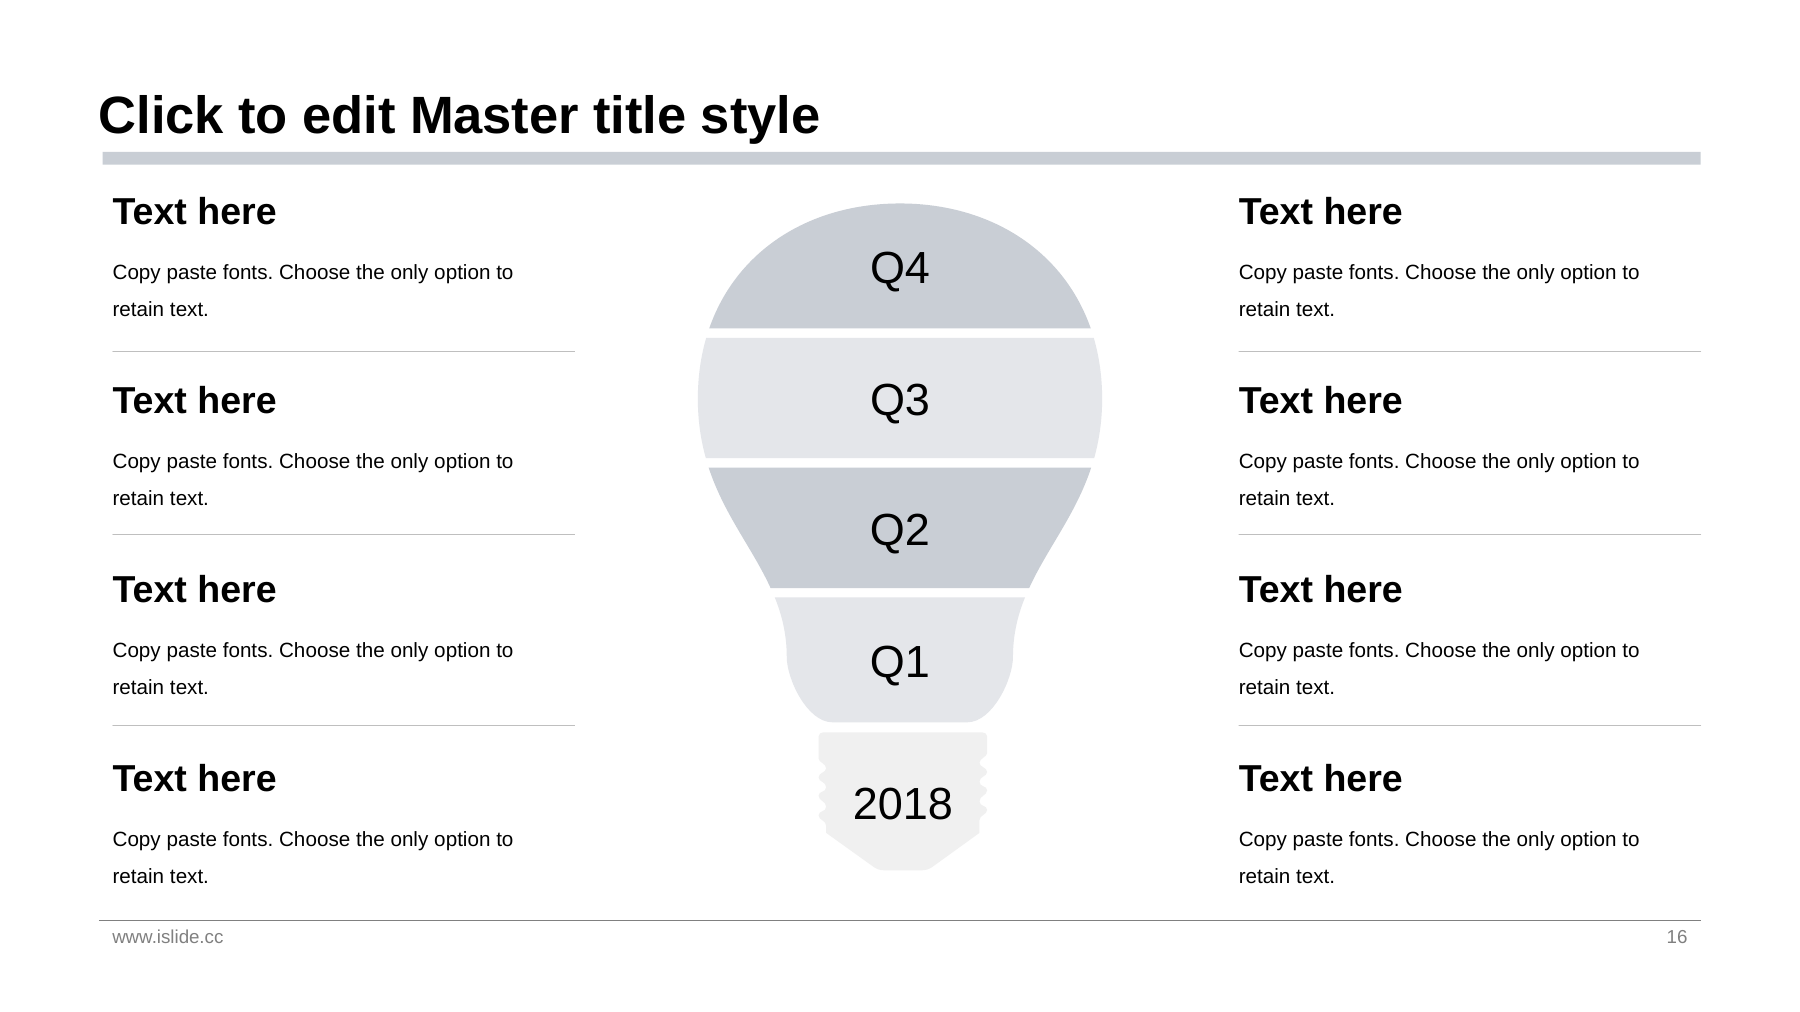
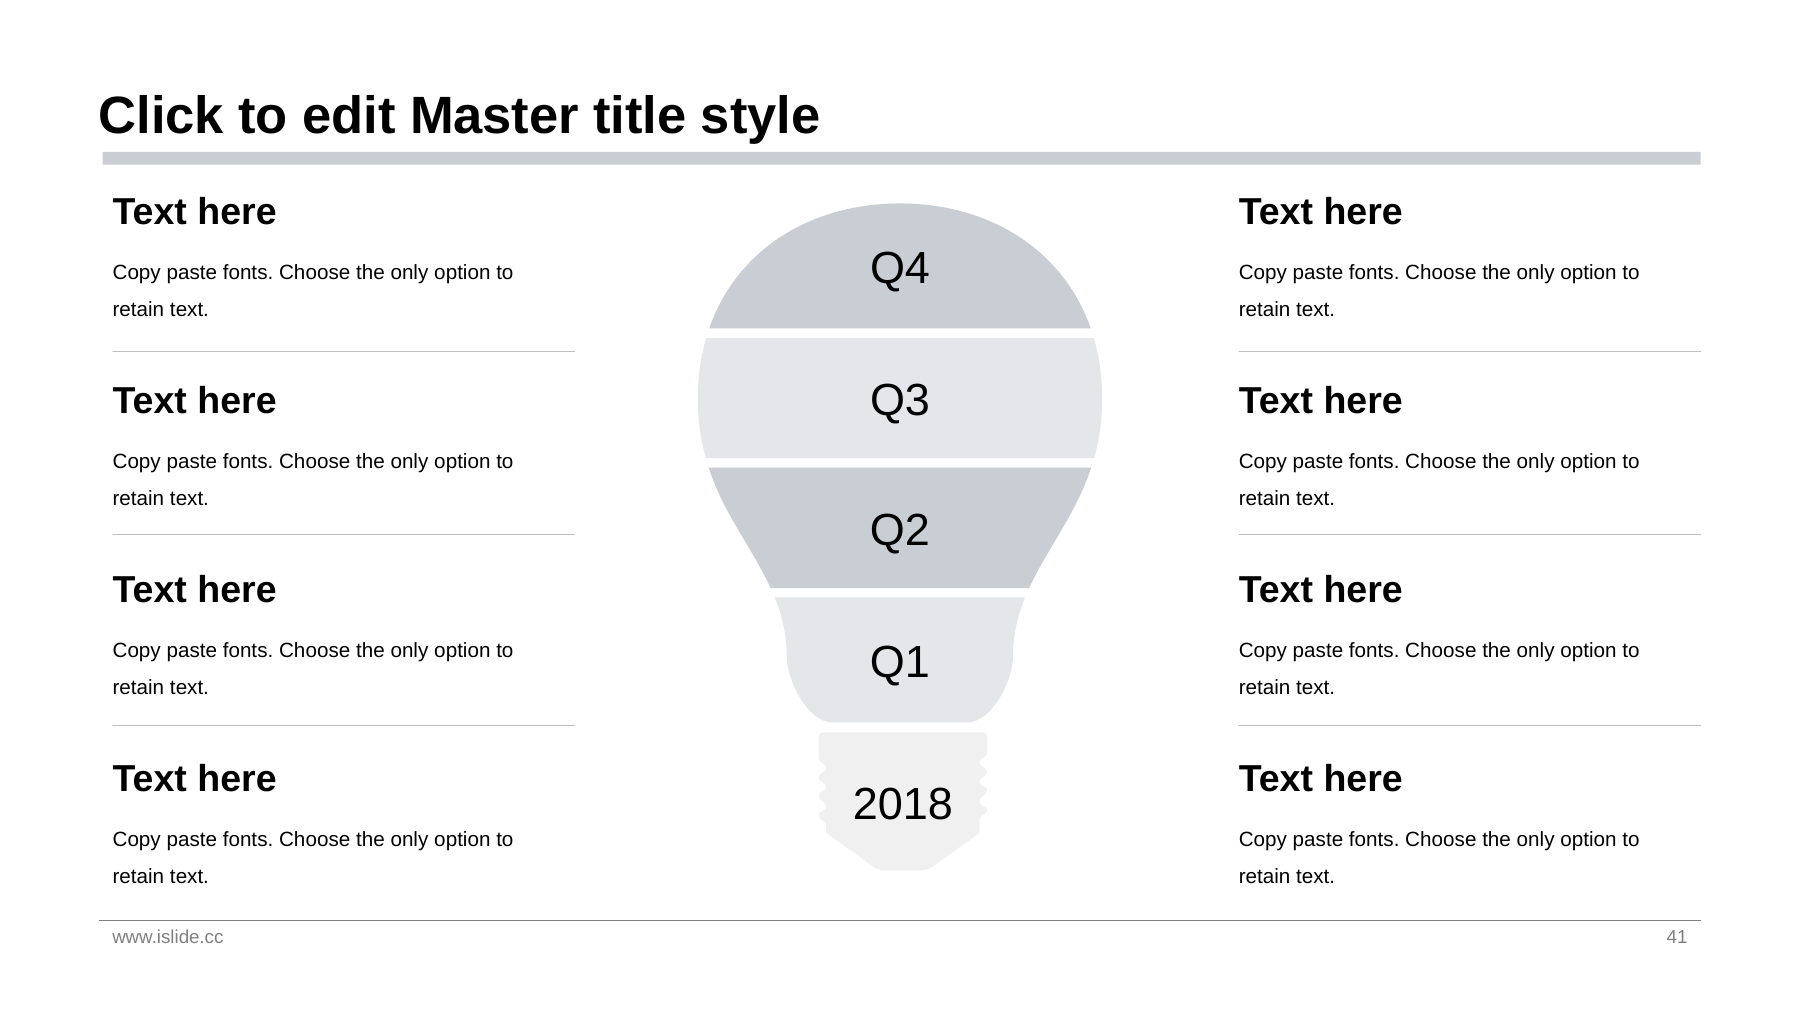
16: 16 -> 41 (1677, 938)
